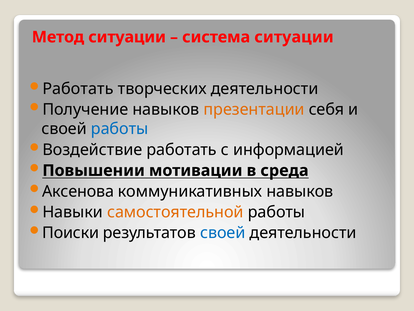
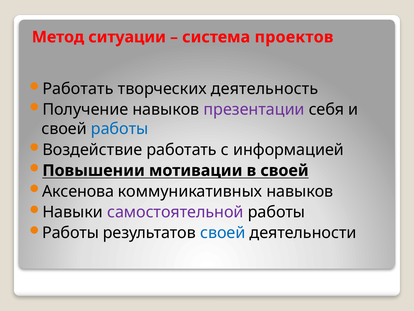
система ситуации: ситуации -> проектов (294, 37)
творческих деятельности: деятельности -> деятельность (265, 89)
презентации colour: orange -> purple (254, 109)
в среда: среда -> своей (285, 170)
самостоятельной colour: orange -> purple (175, 212)
Поиски: Поиски -> Работы (71, 233)
